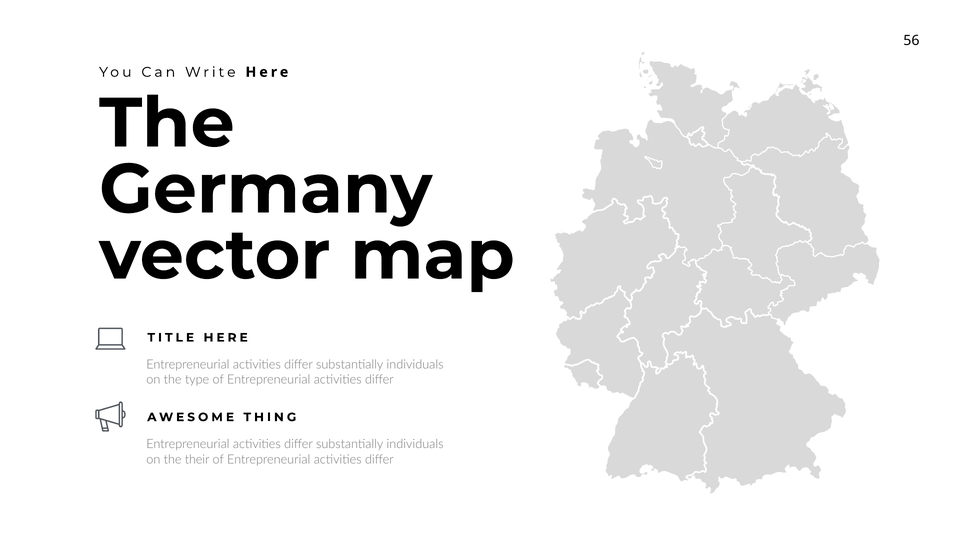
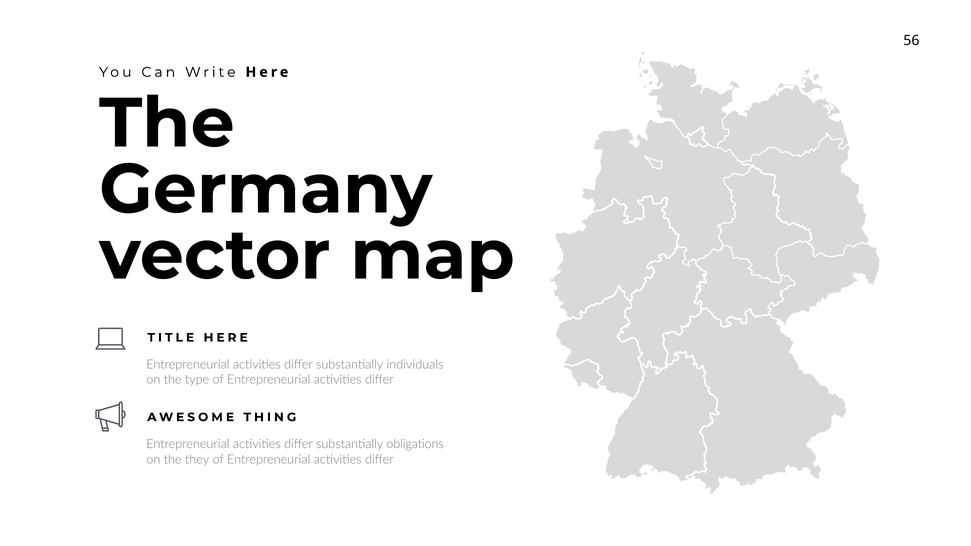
individuals: individuals -> obligations (415, 444)
their: their -> they (197, 460)
